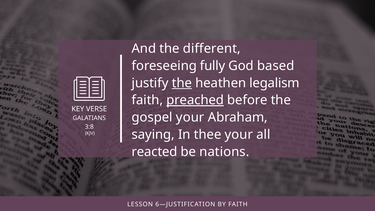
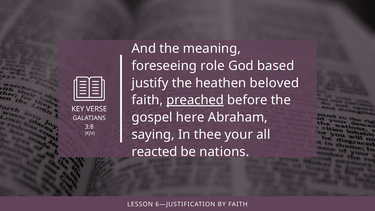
different: different -> meaning (212, 49)
fully: fully -> role (213, 66)
the underline: present -> none (182, 83)
legalism: legalism -> beloved (274, 83)
gospel your: your -> here (190, 117)
